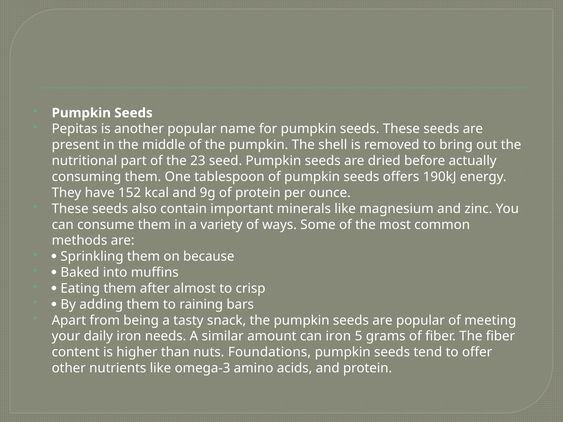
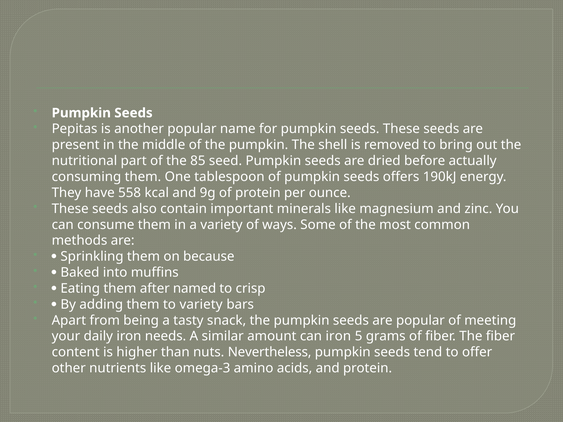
23: 23 -> 85 (198, 161)
152: 152 -> 558 (130, 193)
almost: almost -> named (195, 289)
to raining: raining -> variety (201, 305)
Foundations: Foundations -> Nevertheless (270, 352)
